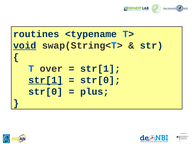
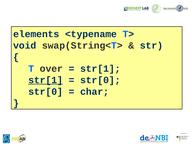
routines: routines -> elements (36, 34)
void underline: present -> none (25, 46)
plus: plus -> char (95, 92)
